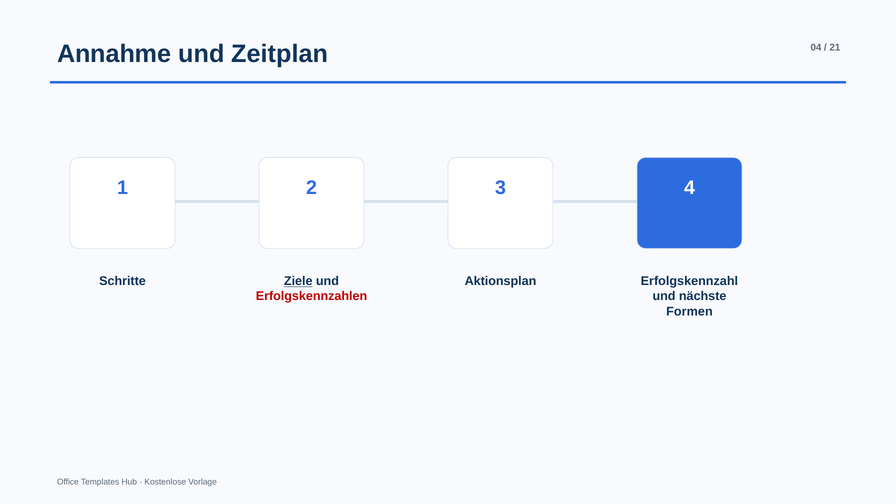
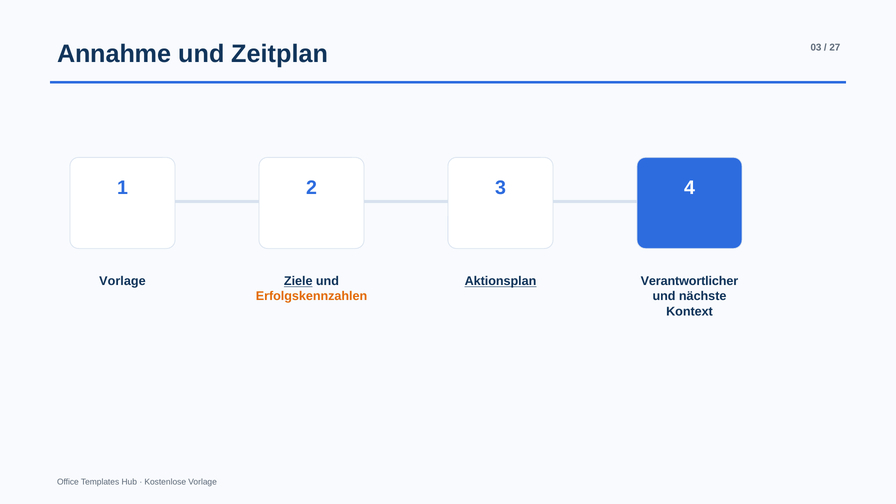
04: 04 -> 03 (816, 48)
21: 21 -> 27 (835, 48)
Schritte: Schritte -> Vorlage (122, 281)
Aktionsplan underline: none -> present (500, 281)
Erfolgskennzahl: Erfolgskennzahl -> Verantwortlicher (689, 281)
Erfolgskennzahlen colour: red -> orange (311, 296)
Formen: Formen -> Kontext (689, 311)
